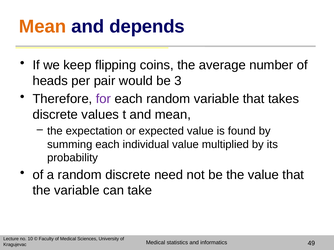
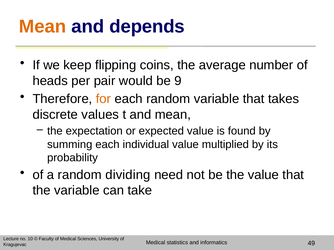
3: 3 -> 9 (178, 81)
for colour: purple -> orange (103, 99)
random discrete: discrete -> dividing (128, 175)
